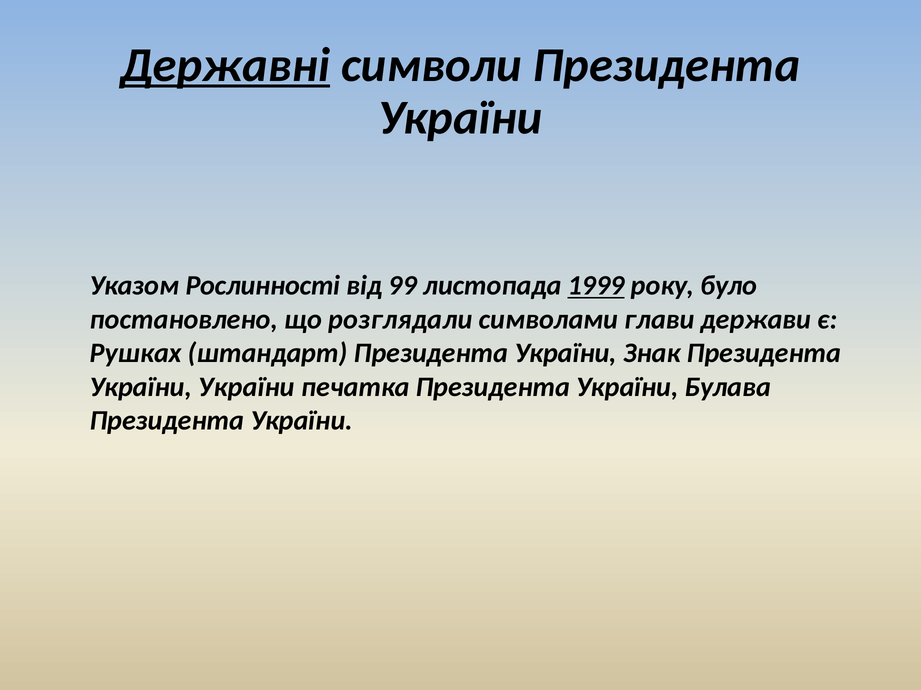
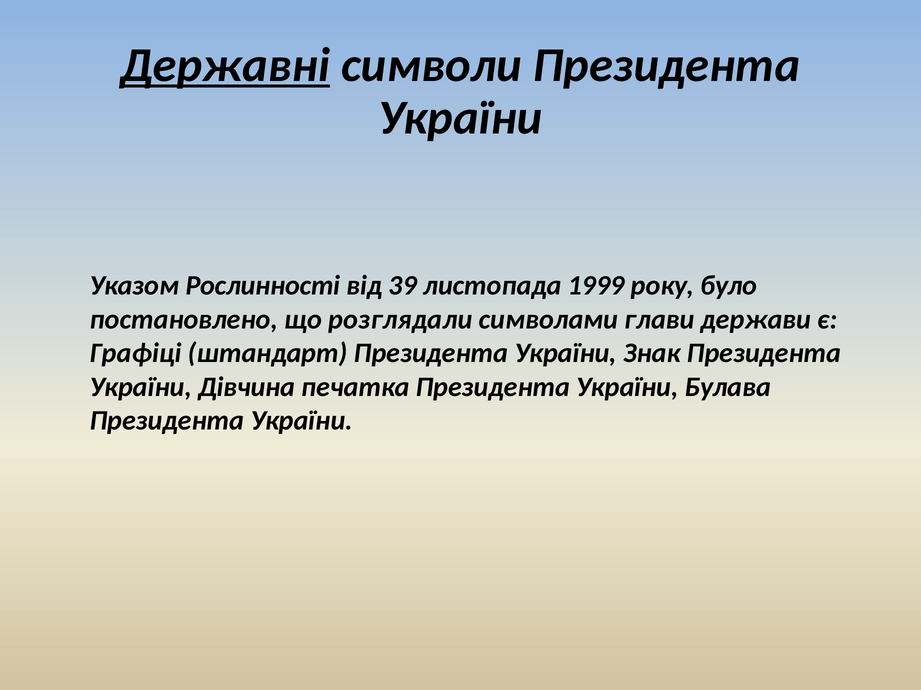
99: 99 -> 39 (403, 286)
1999 underline: present -> none (596, 286)
Рушках: Рушках -> Графіці (136, 353)
України України: України -> Дівчина (247, 387)
